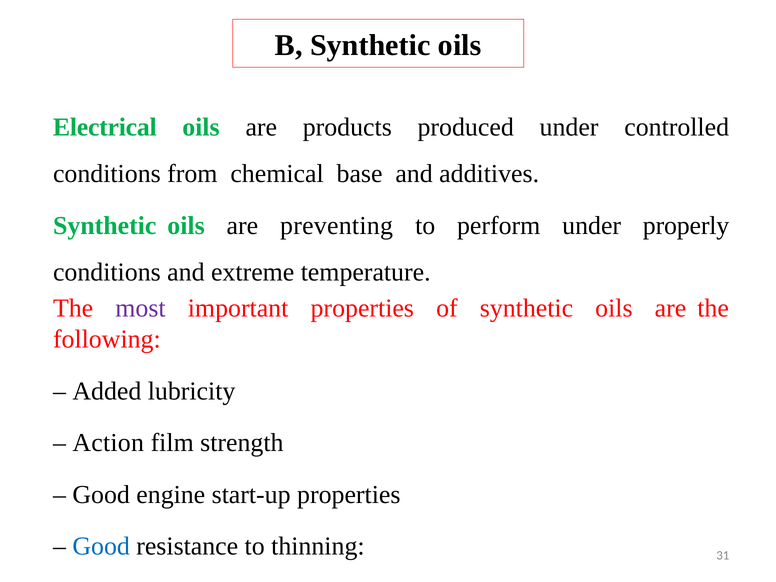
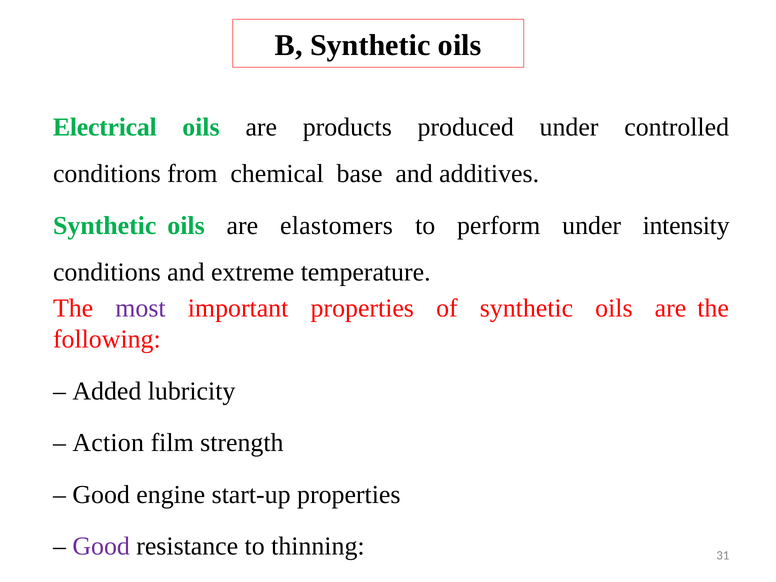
preventing: preventing -> elastomers (337, 226)
properly: properly -> intensity (686, 226)
Good colour: blue -> purple (101, 546)
